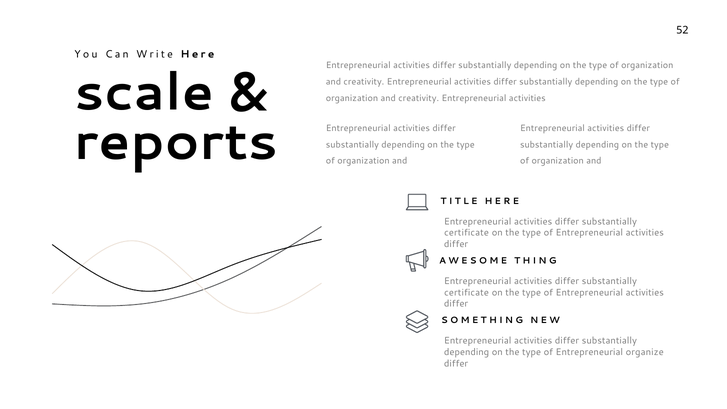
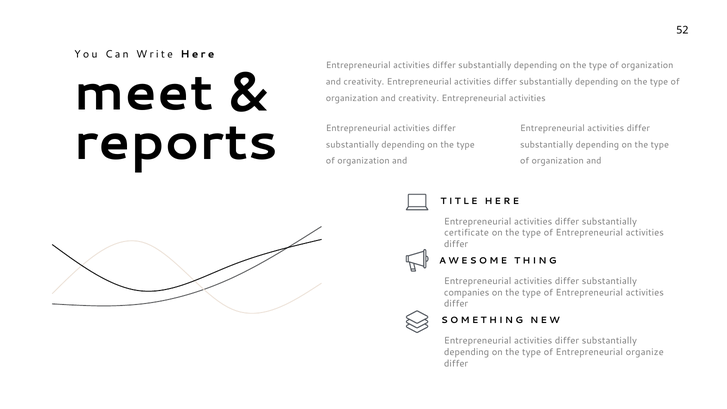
scale: scale -> meet (144, 92)
certificate: certificate -> companies (467, 292)
